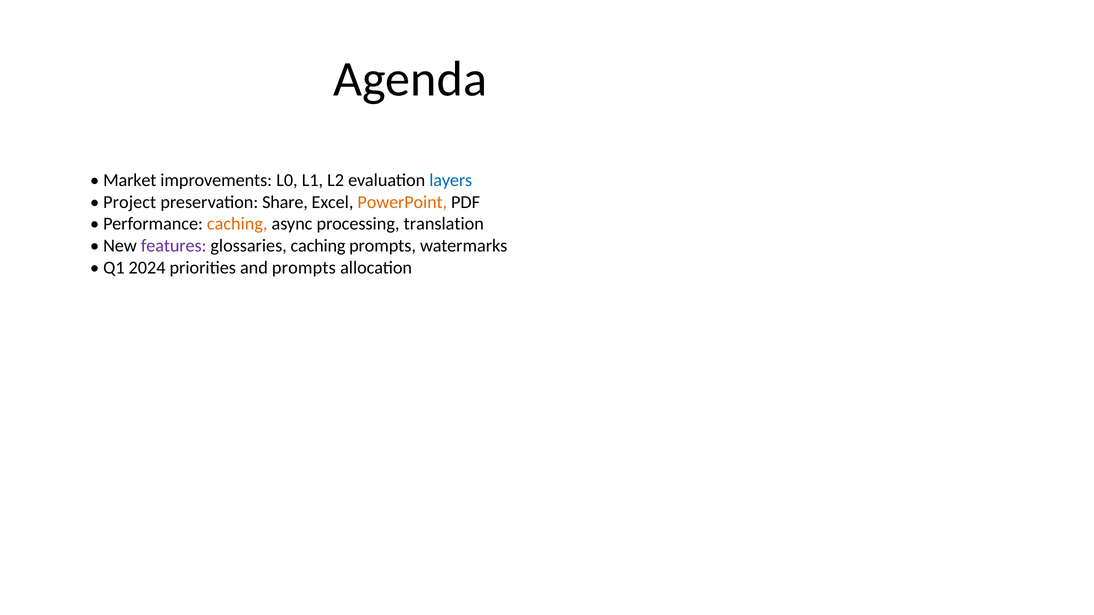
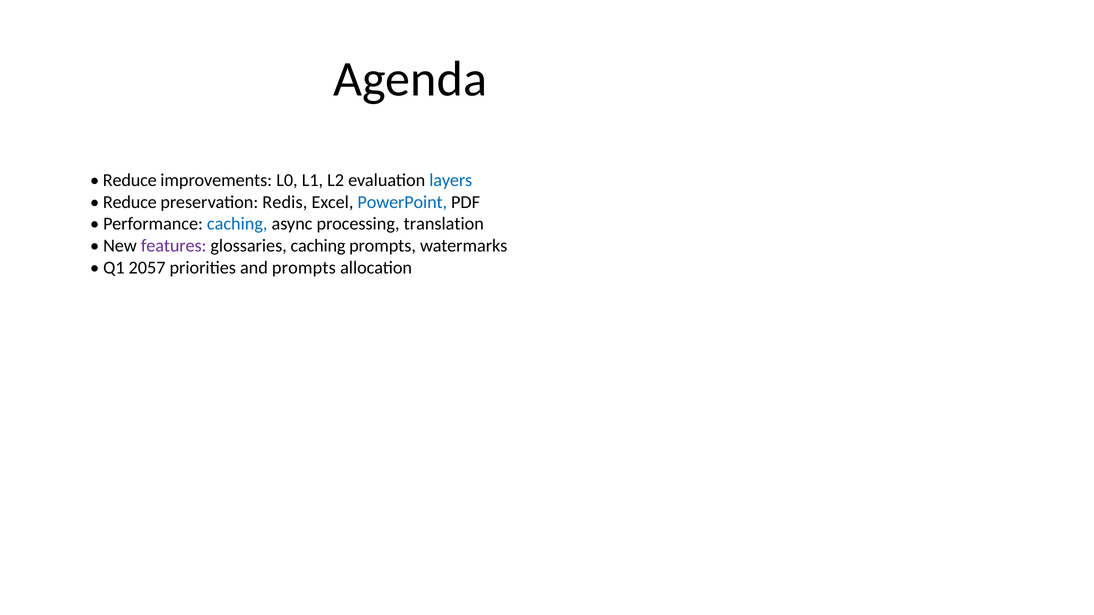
Market: Market -> Reduce (130, 180)
Project: Project -> Reduce (130, 202)
Share: Share -> Redis (285, 202)
PowerPoint colour: orange -> blue (402, 202)
caching colour: orange -> blue (237, 224)
2024: 2024 -> 2057 (147, 268)
